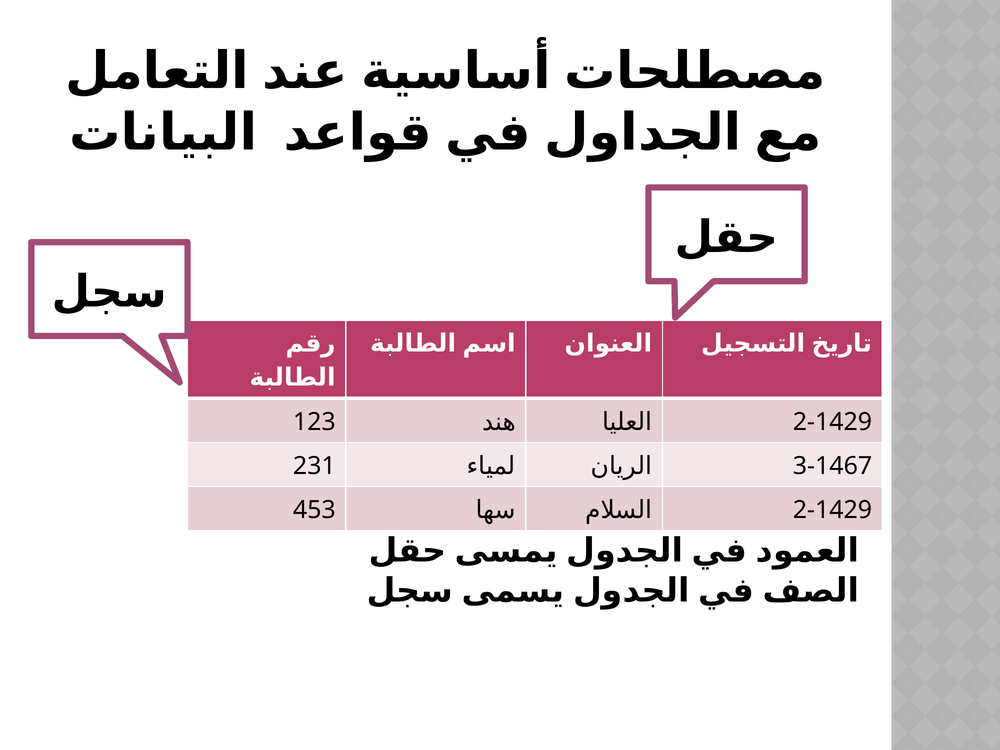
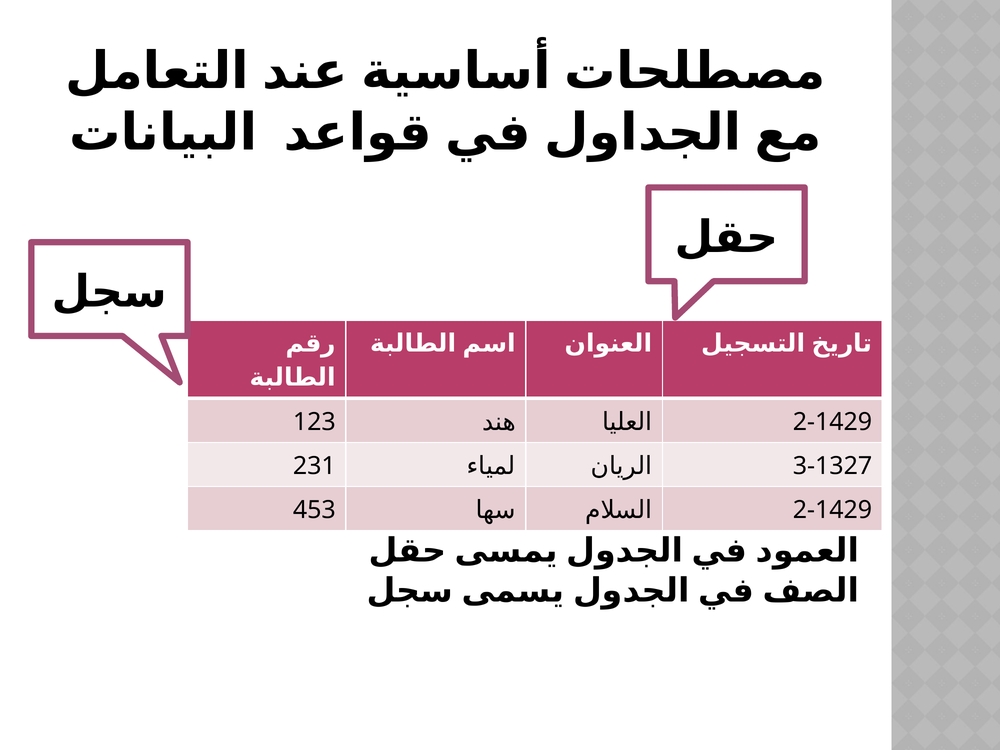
3-1467: 3-1467 -> 3-1327 (832, 466)
